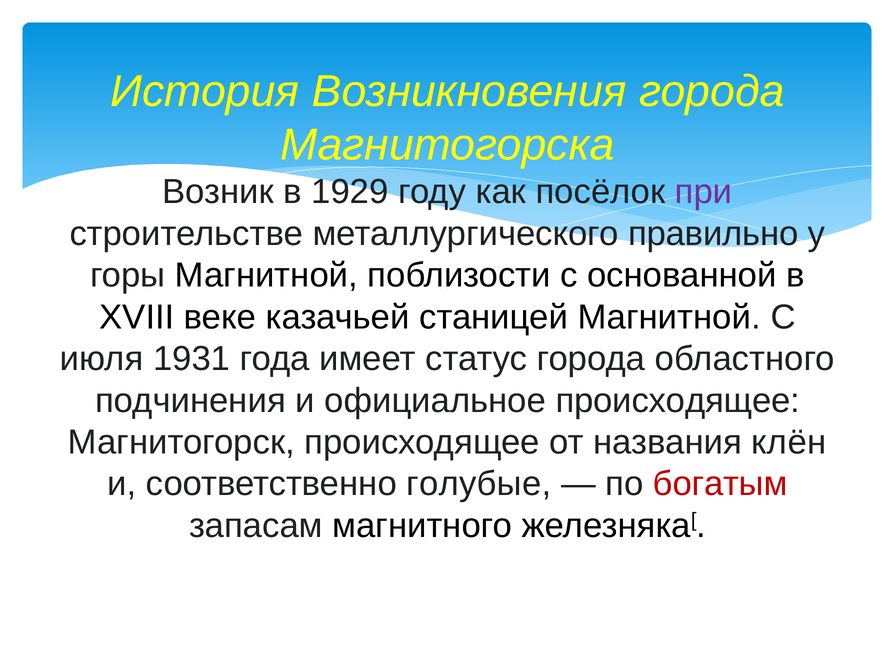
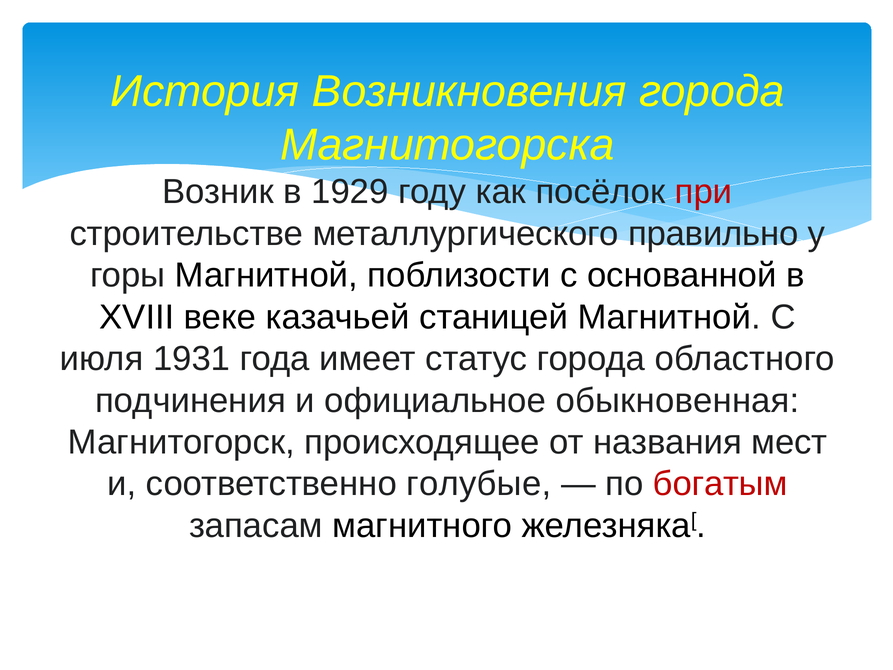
при colour: purple -> red (704, 192)
официальное происходящее: происходящее -> обыкновенная (678, 400)
клён: клён -> мест (789, 442)
